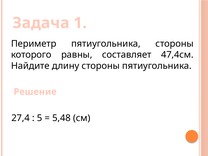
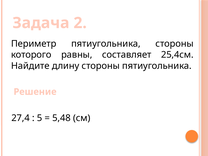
1: 1 -> 2 (80, 23)
47,4см: 47,4см -> 25,4см (177, 55)
